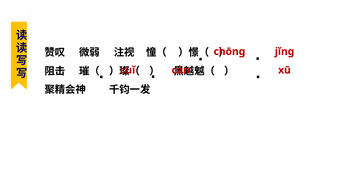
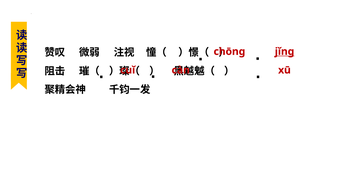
jǐng underline: none -> present (285, 52)
